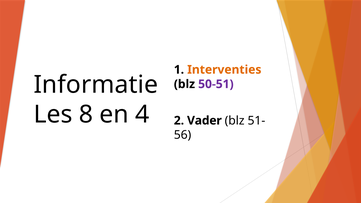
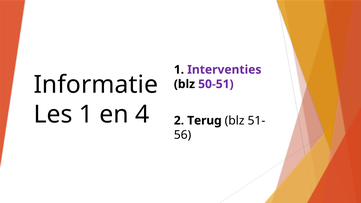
Interventies colour: orange -> purple (224, 70)
Les 8: 8 -> 1 (86, 115)
Vader: Vader -> Terug (204, 121)
